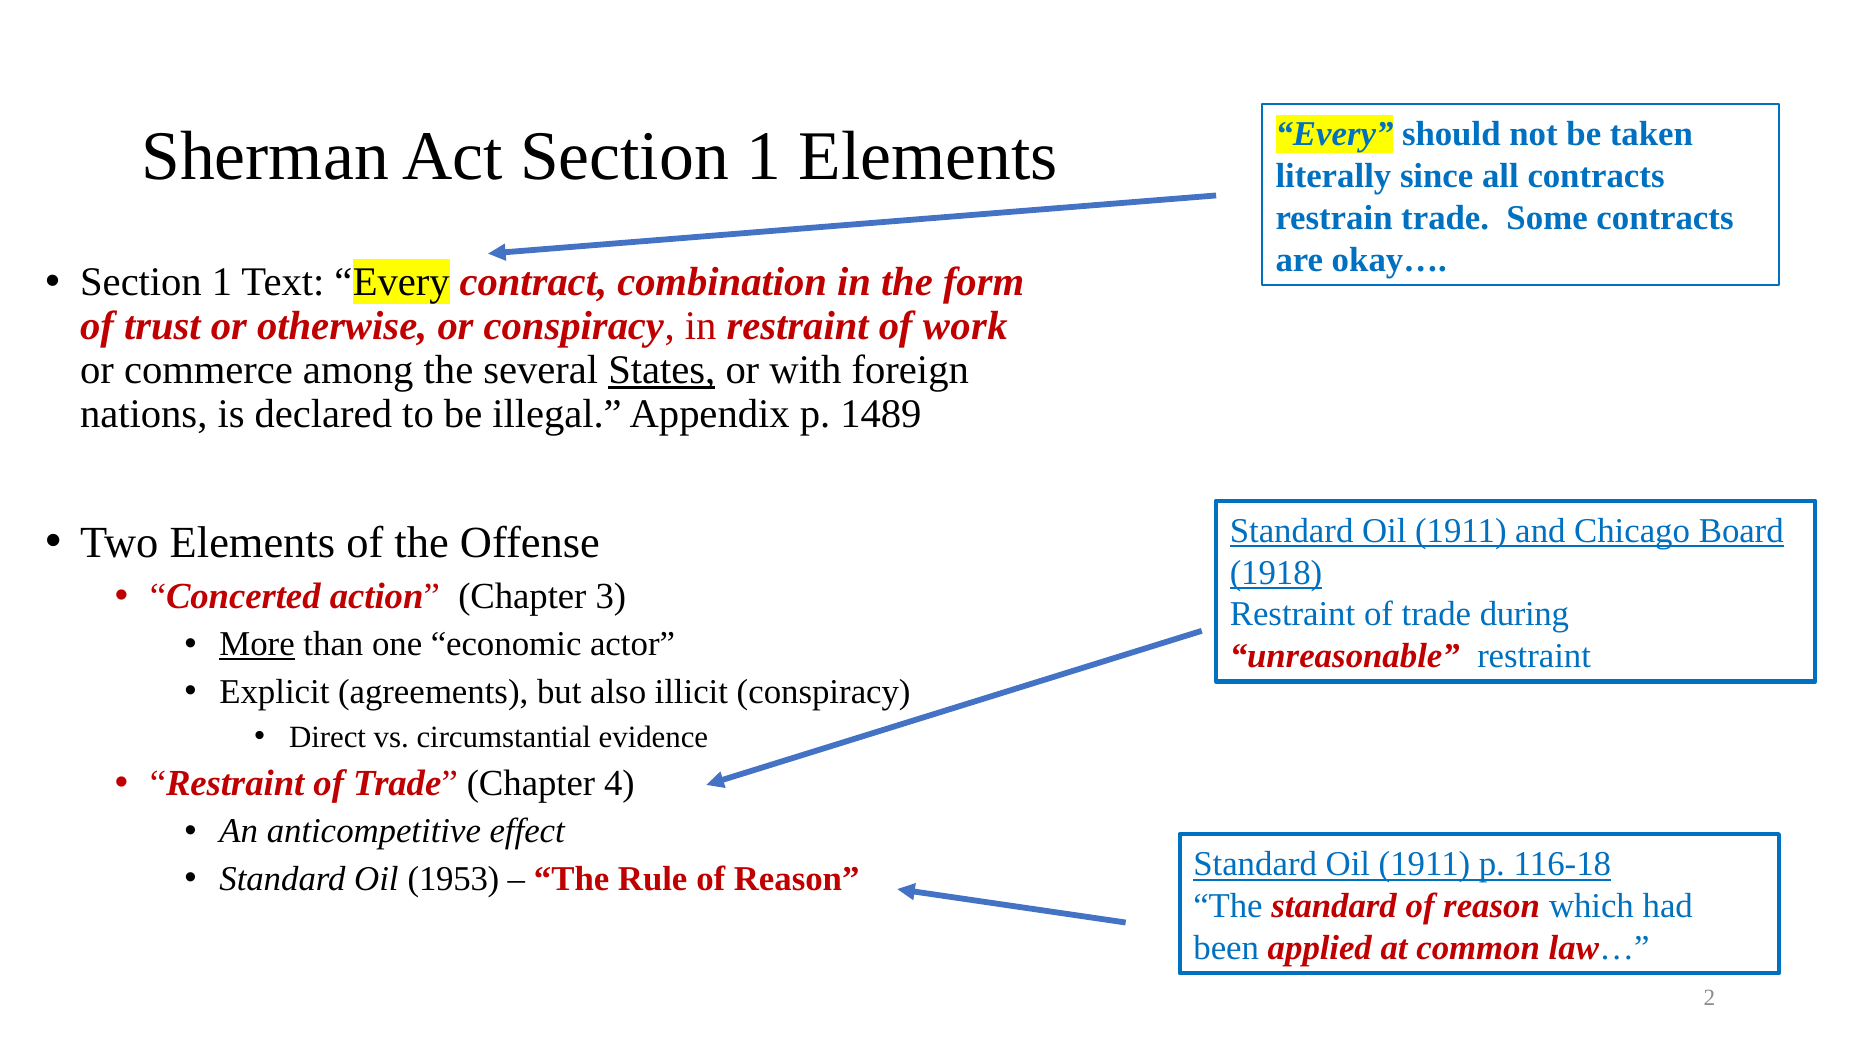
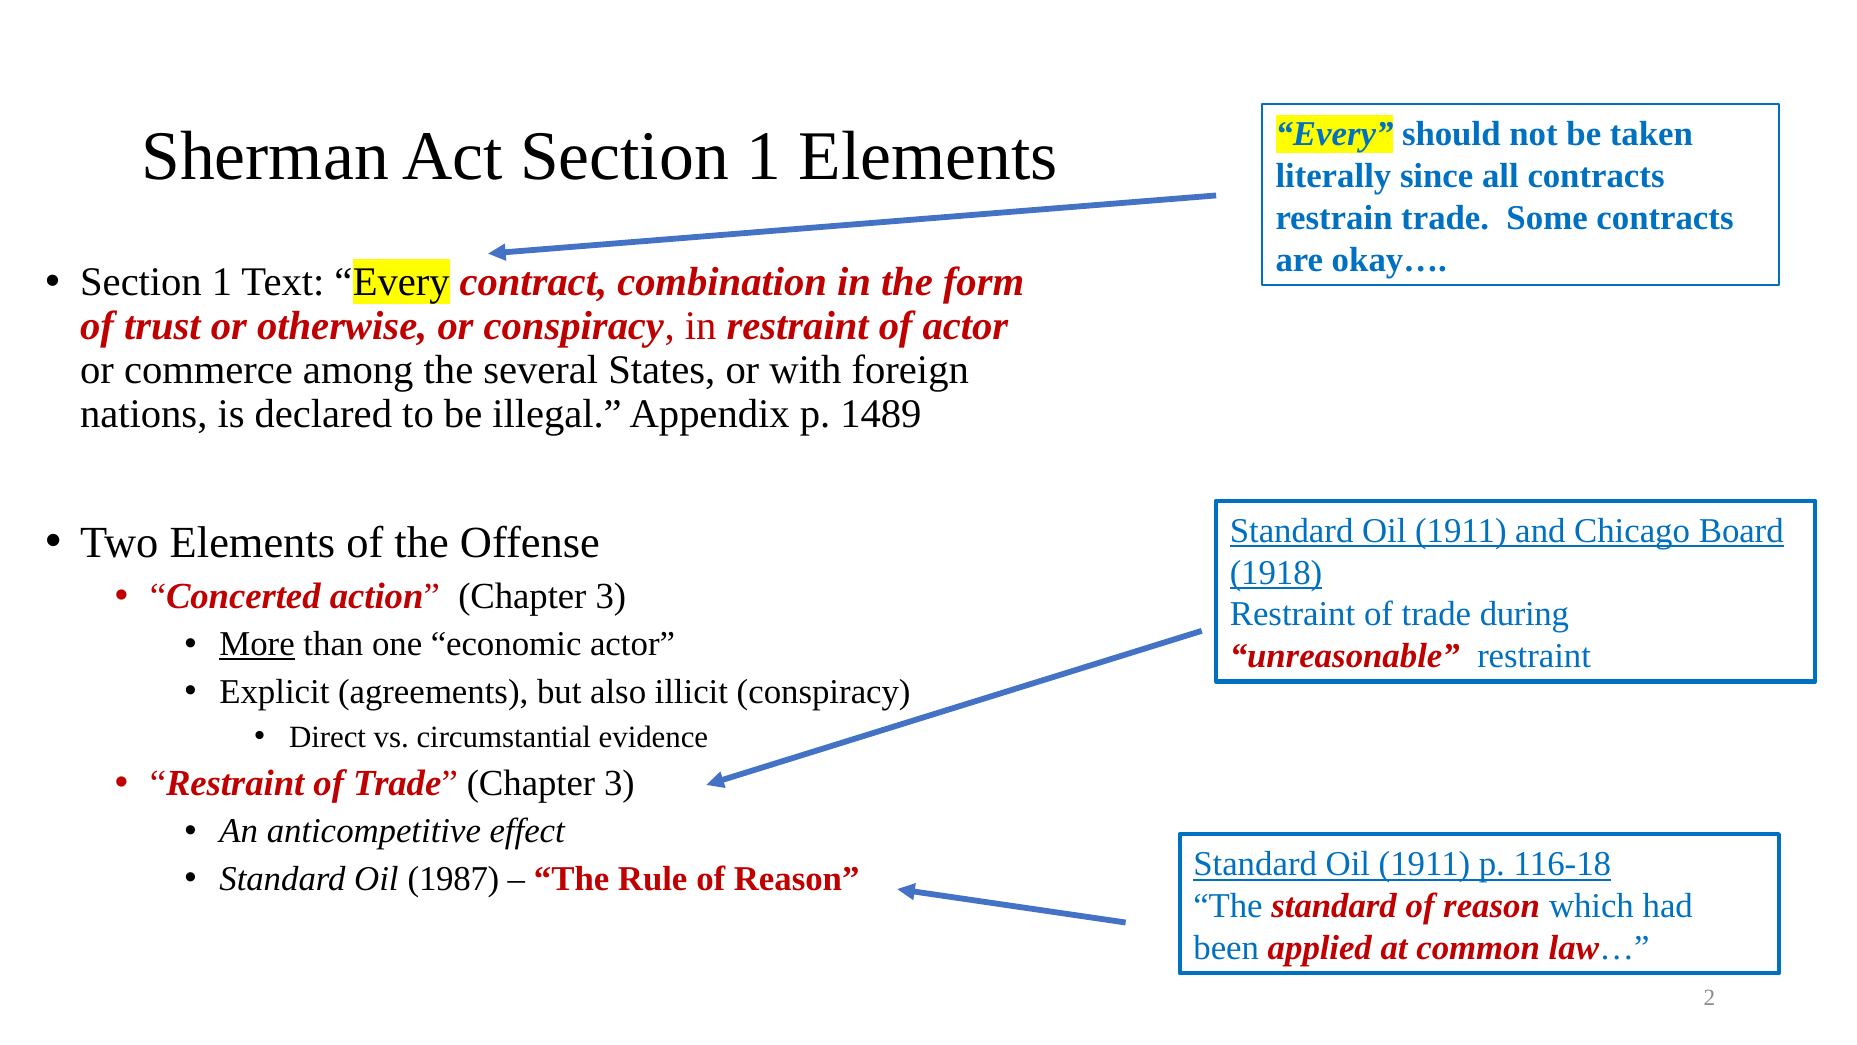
of work: work -> actor (965, 326)
States underline: present -> none (662, 370)
Trade Chapter 4: 4 -> 3 (619, 783)
1953: 1953 -> 1987 (453, 878)
